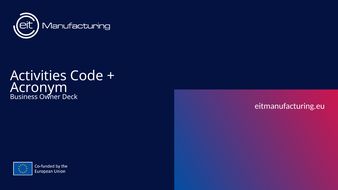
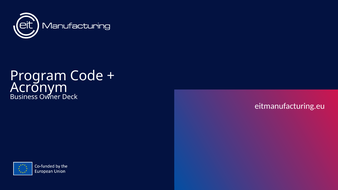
Activities: Activities -> Program (38, 76)
